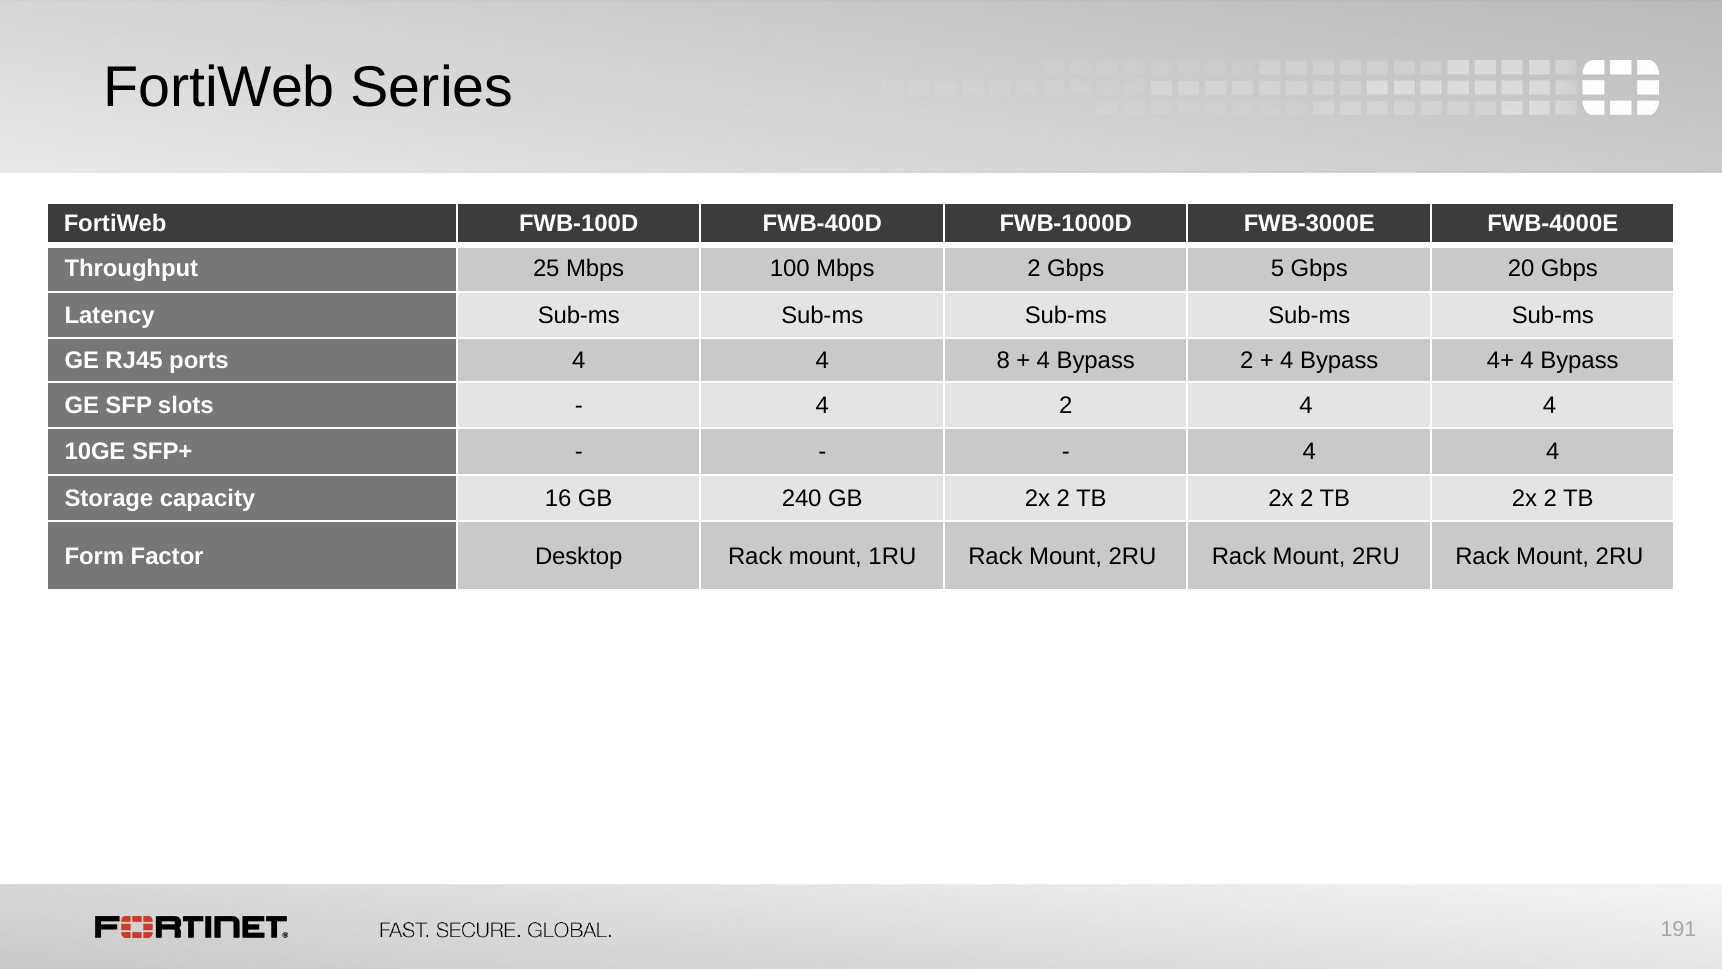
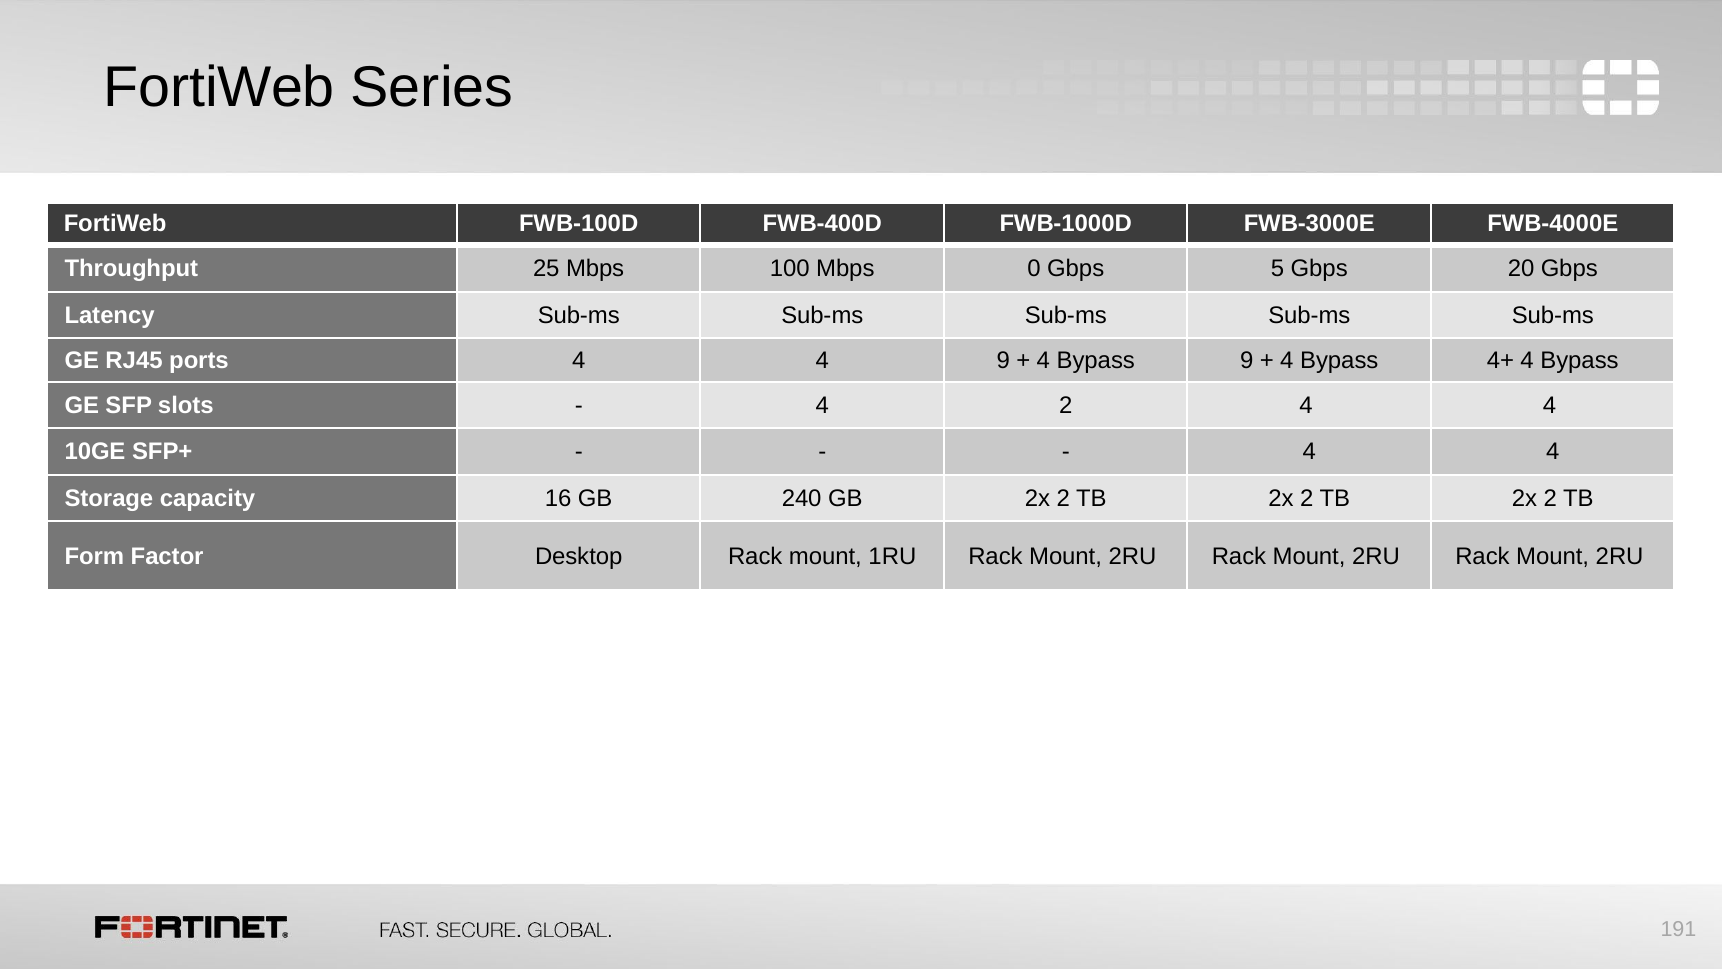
Mbps 2: 2 -> 0 (1034, 269)
4 8: 8 -> 9 (1003, 360)
Bypass 2: 2 -> 9 (1247, 360)
